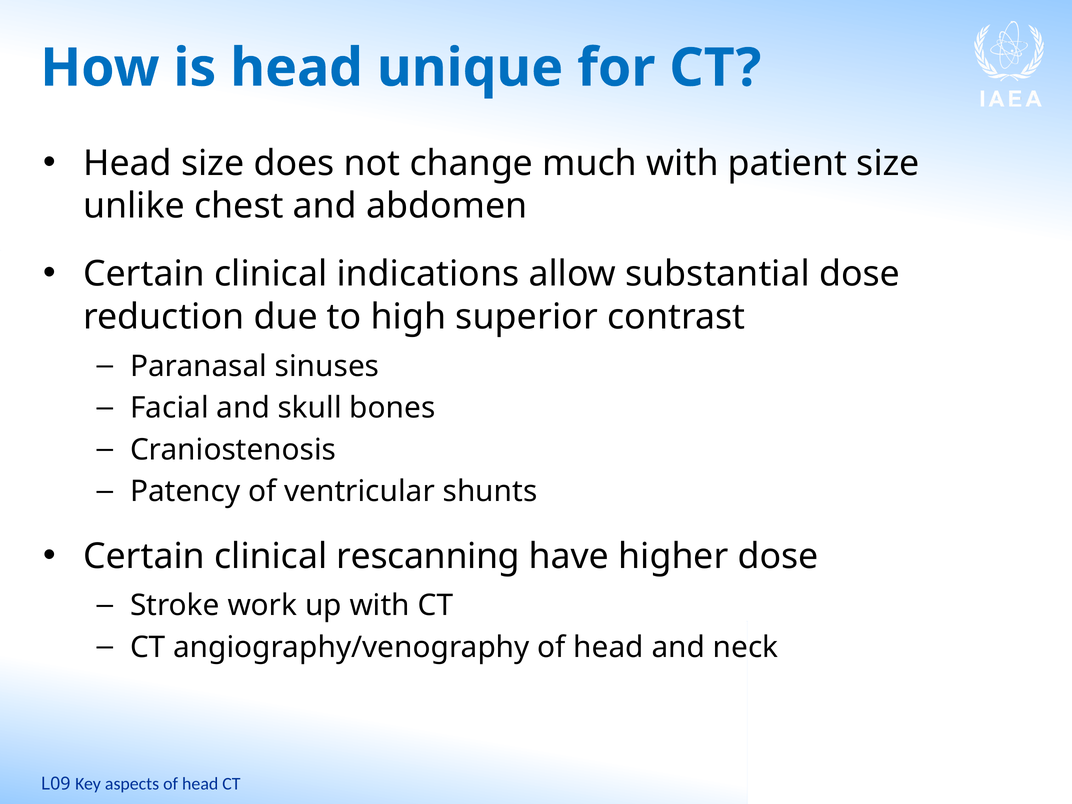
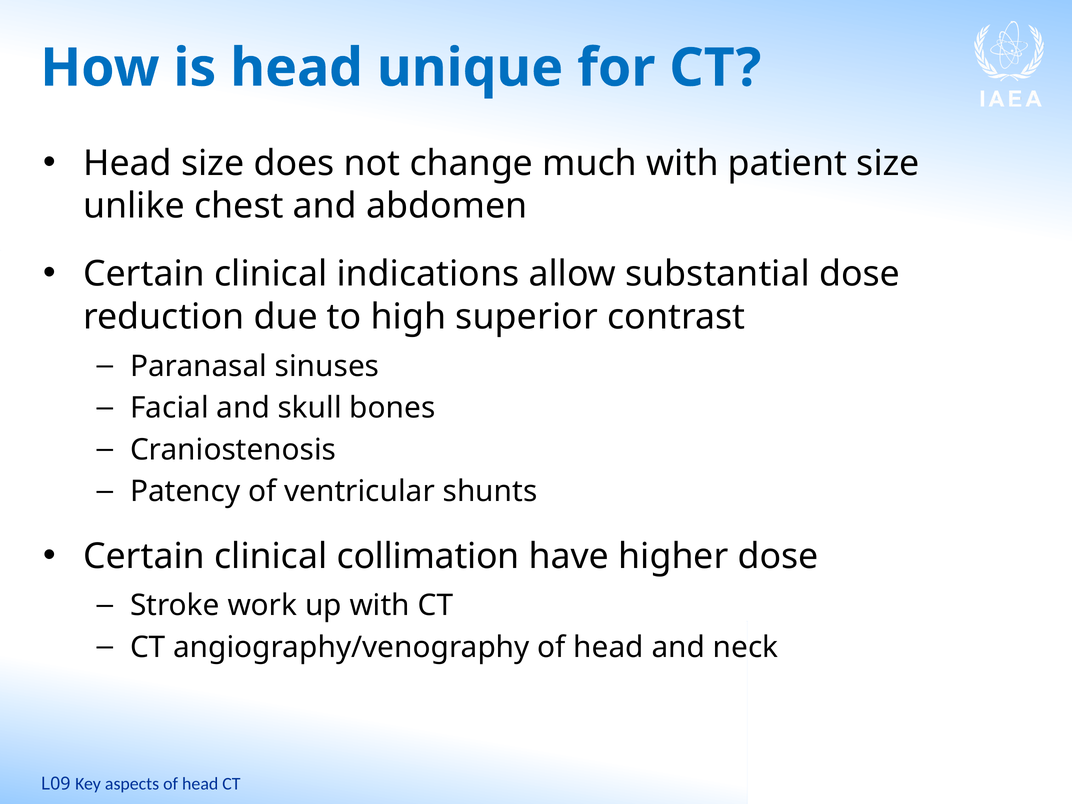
rescanning: rescanning -> collimation (428, 556)
